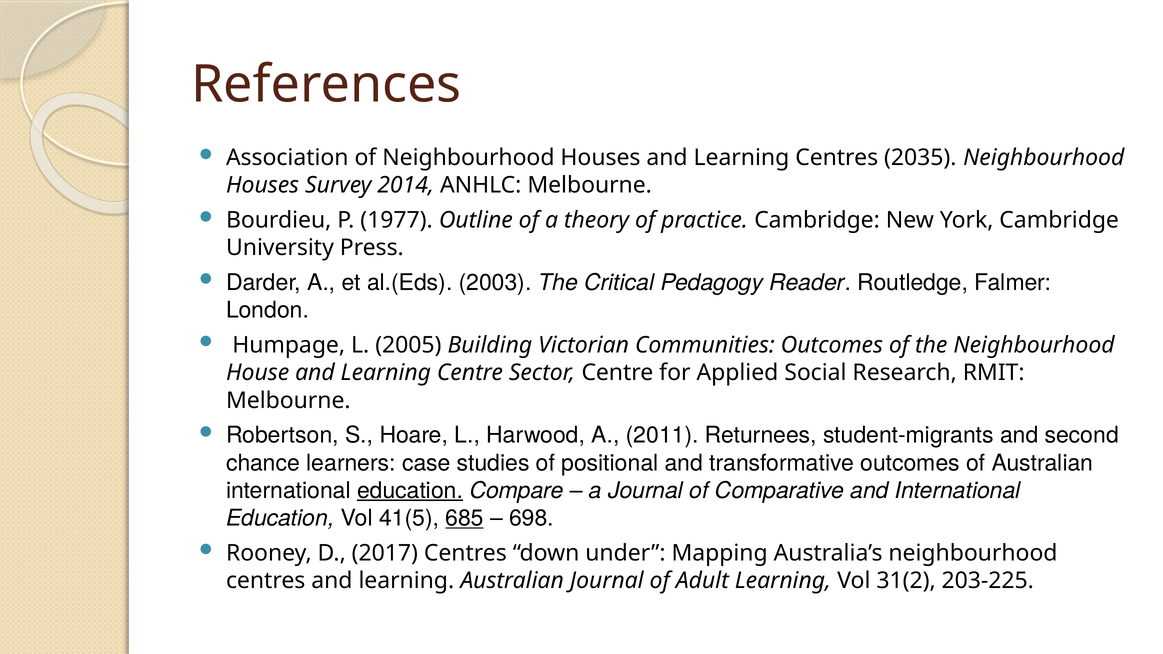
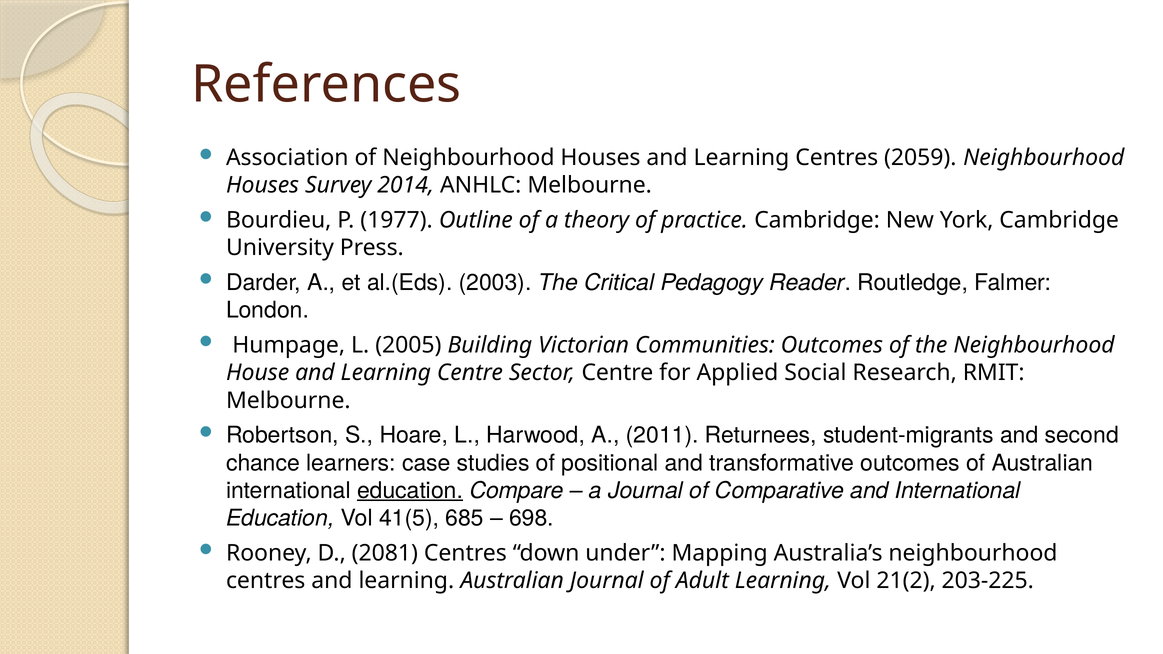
2035: 2035 -> 2059 (920, 158)
685 underline: present -> none (465, 518)
2017: 2017 -> 2081 (385, 553)
31(2: 31(2 -> 21(2 (906, 581)
